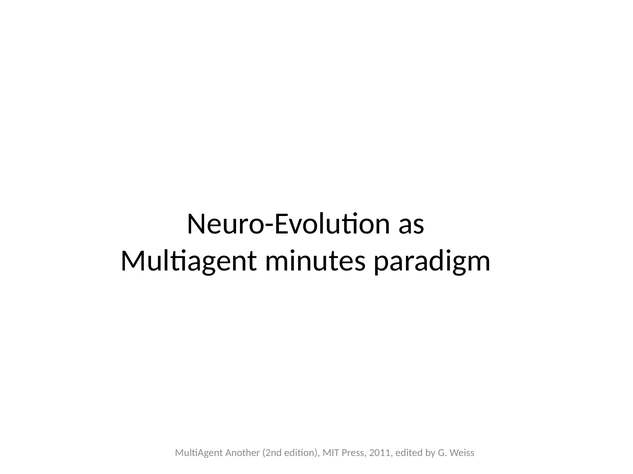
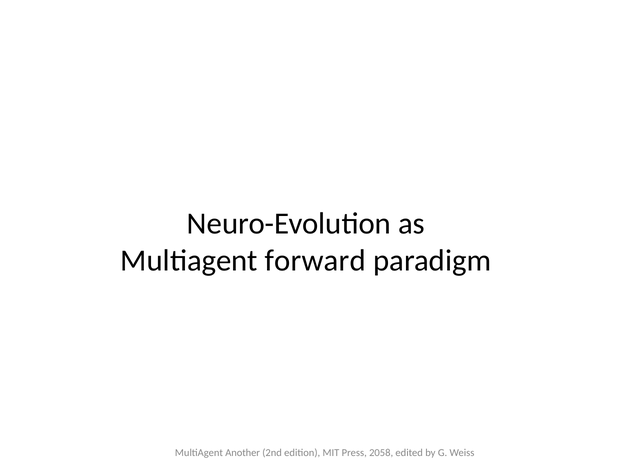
minutes: minutes -> forward (315, 261)
2011: 2011 -> 2058 (381, 453)
